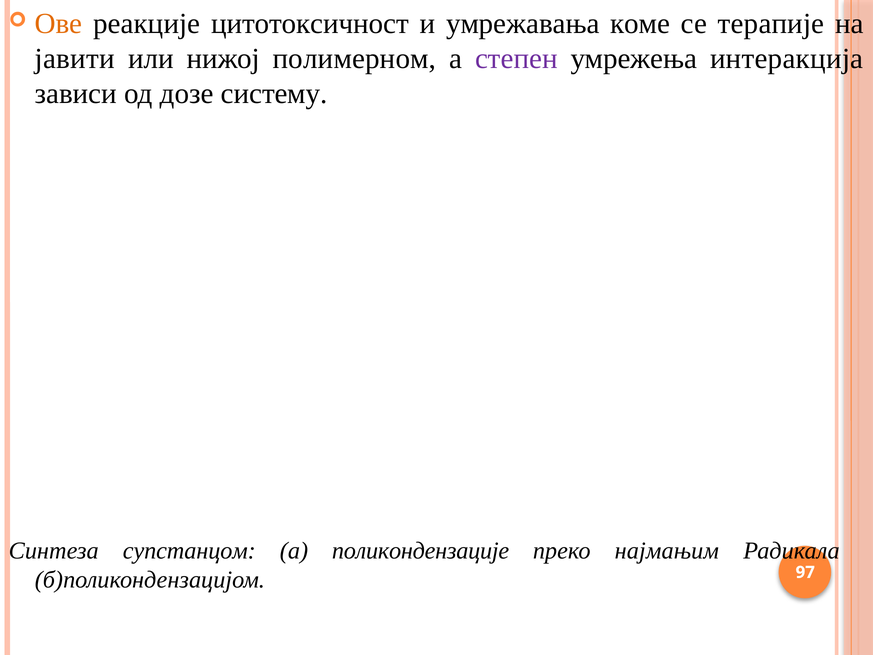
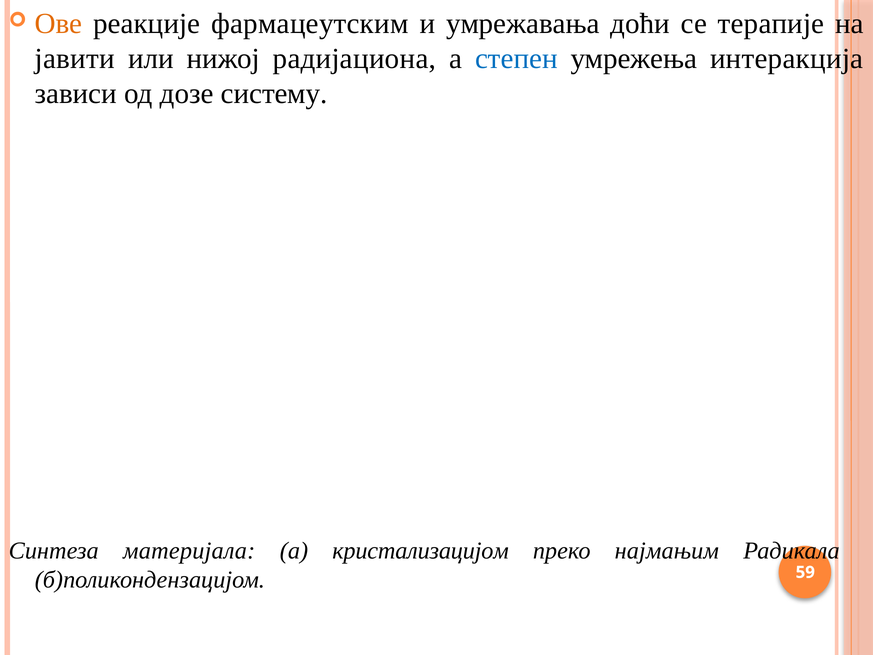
цитотоксичност: цитотоксичност -> фармацеутским (310, 24)
коме: коме -> доћи (640, 24)
полимерном: полимерном -> радијациона (354, 59)
степен colour: purple -> blue (516, 59)
супстанцом: супстанцом -> материјала (189, 550)
поликондензације: поликондензације -> кристализацијом (421, 550)
97: 97 -> 59 (805, 572)
